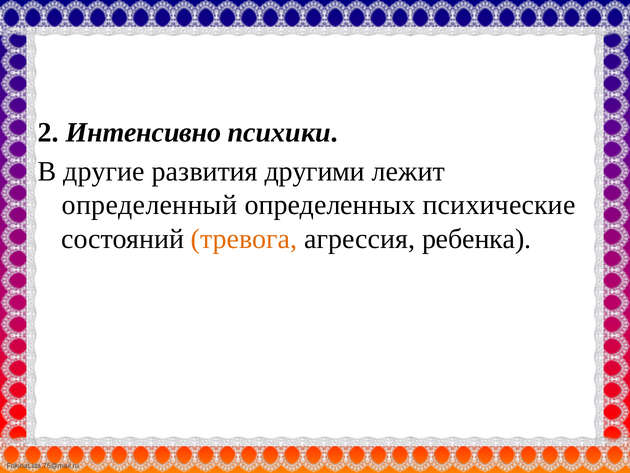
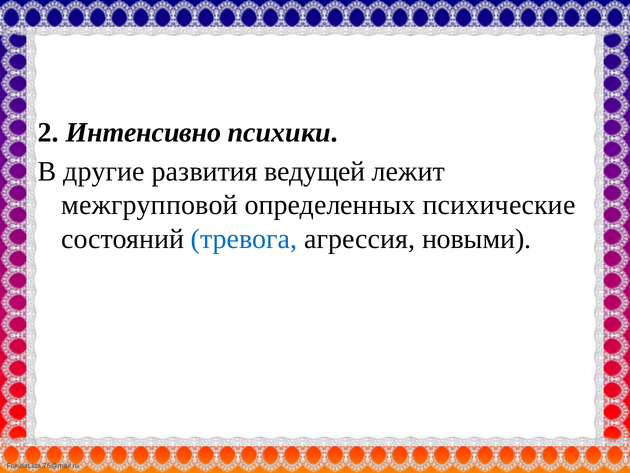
другими: другими -> ведущей (315, 171)
определенный: определенный -> межгрупповой (150, 205)
тревога colour: orange -> blue (244, 239)
ребенка: ребенка -> новыми (477, 239)
